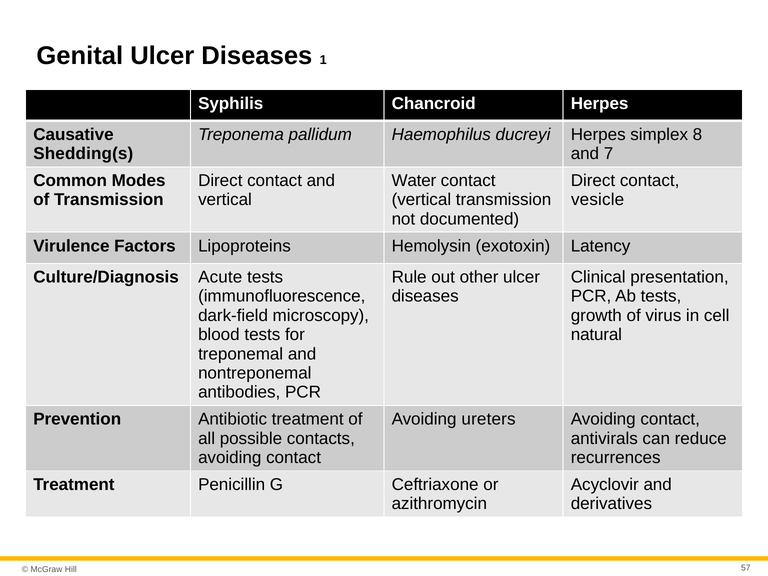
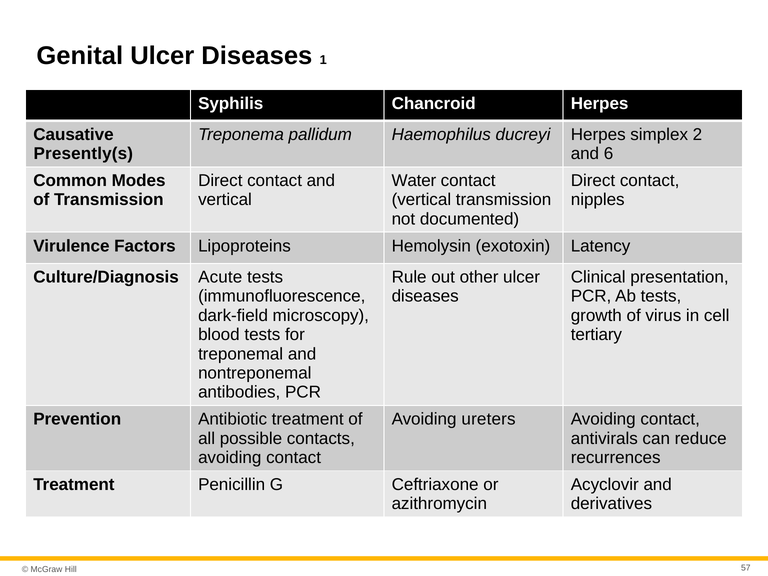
8: 8 -> 2 (697, 135)
Shedding(s: Shedding(s -> Presently(s (83, 154)
7: 7 -> 6 (609, 154)
vesicle: vesicle -> nipples (598, 200)
natural: natural -> tertiary (596, 335)
